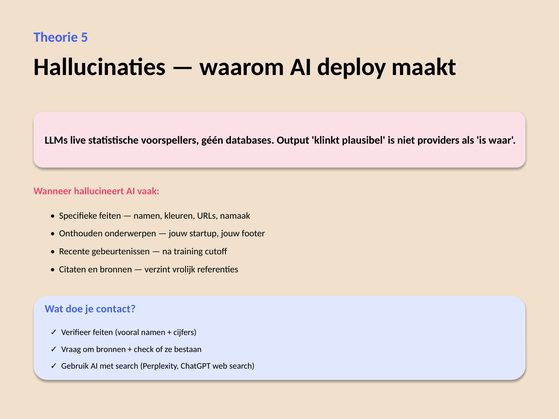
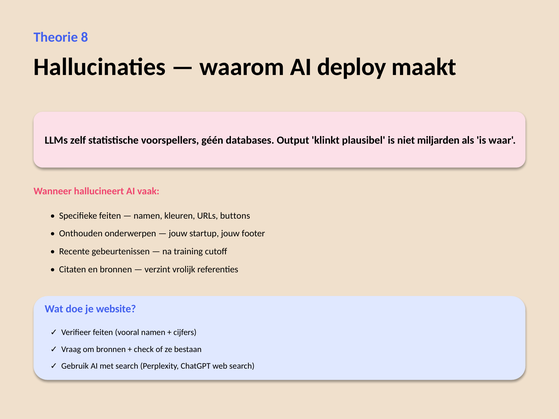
5: 5 -> 8 (85, 37)
live: live -> zelf (78, 140)
providers: providers -> miljarden (438, 140)
namaak: namaak -> buttons (235, 216)
contact: contact -> website (116, 309)
